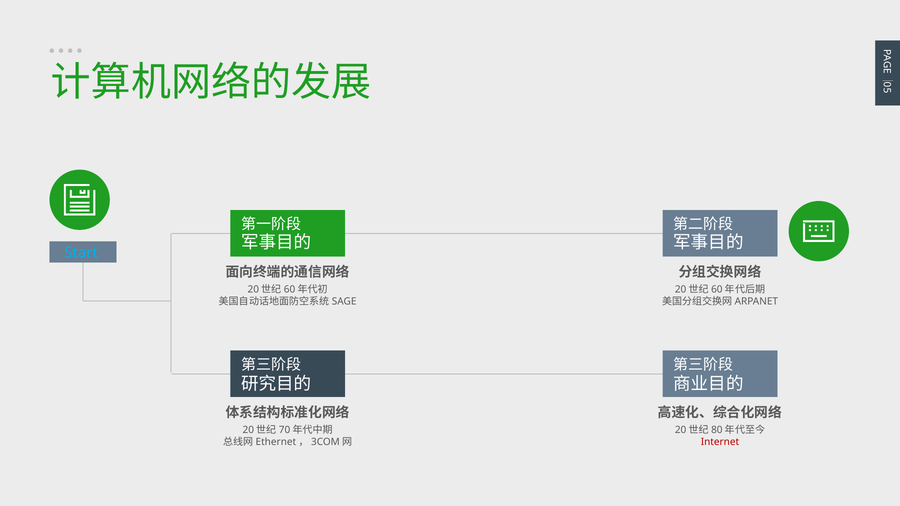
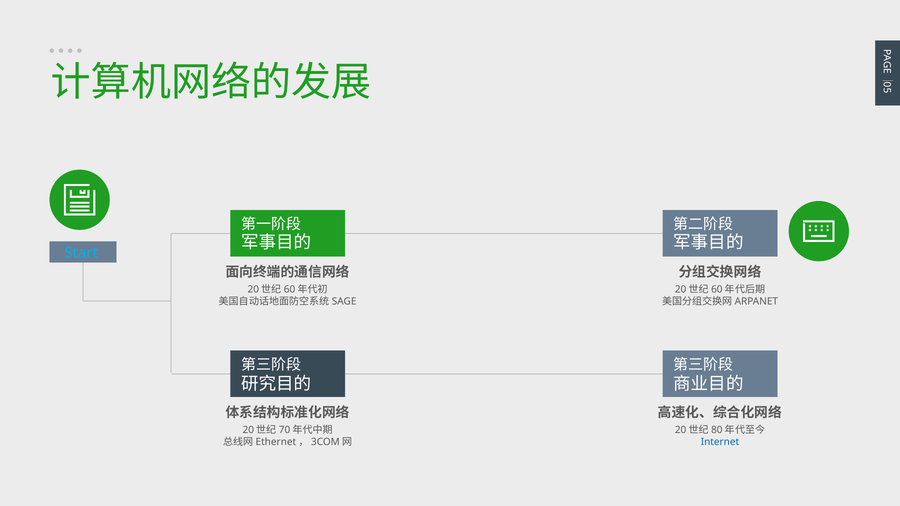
Internet colour: red -> blue (720, 442)
